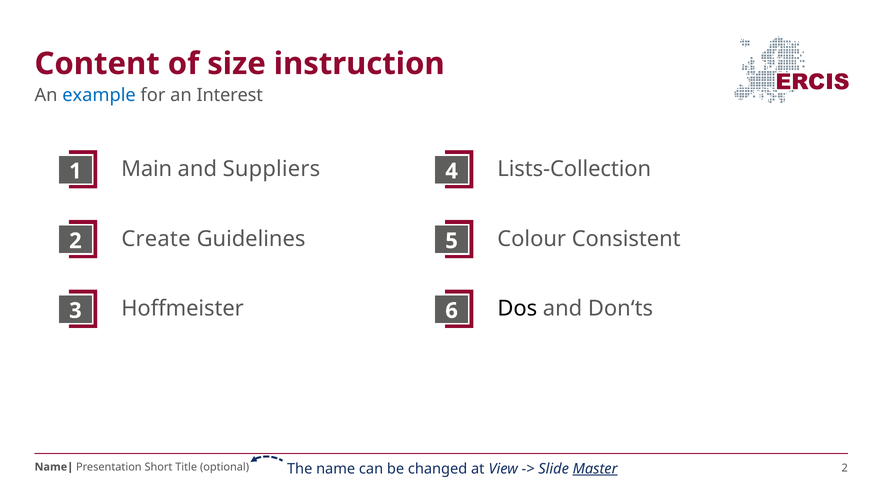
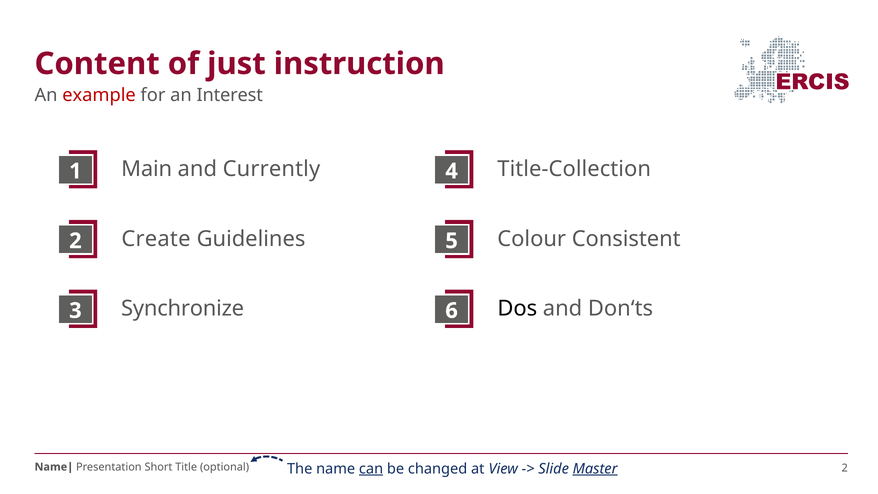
size: size -> just (236, 64)
example colour: blue -> red (99, 95)
Suppliers: Suppliers -> Currently (271, 169)
Lists-Collection: Lists-Collection -> Title-Collection (574, 169)
Hoffmeister: Hoffmeister -> Synchronize (183, 309)
can underline: none -> present (371, 469)
